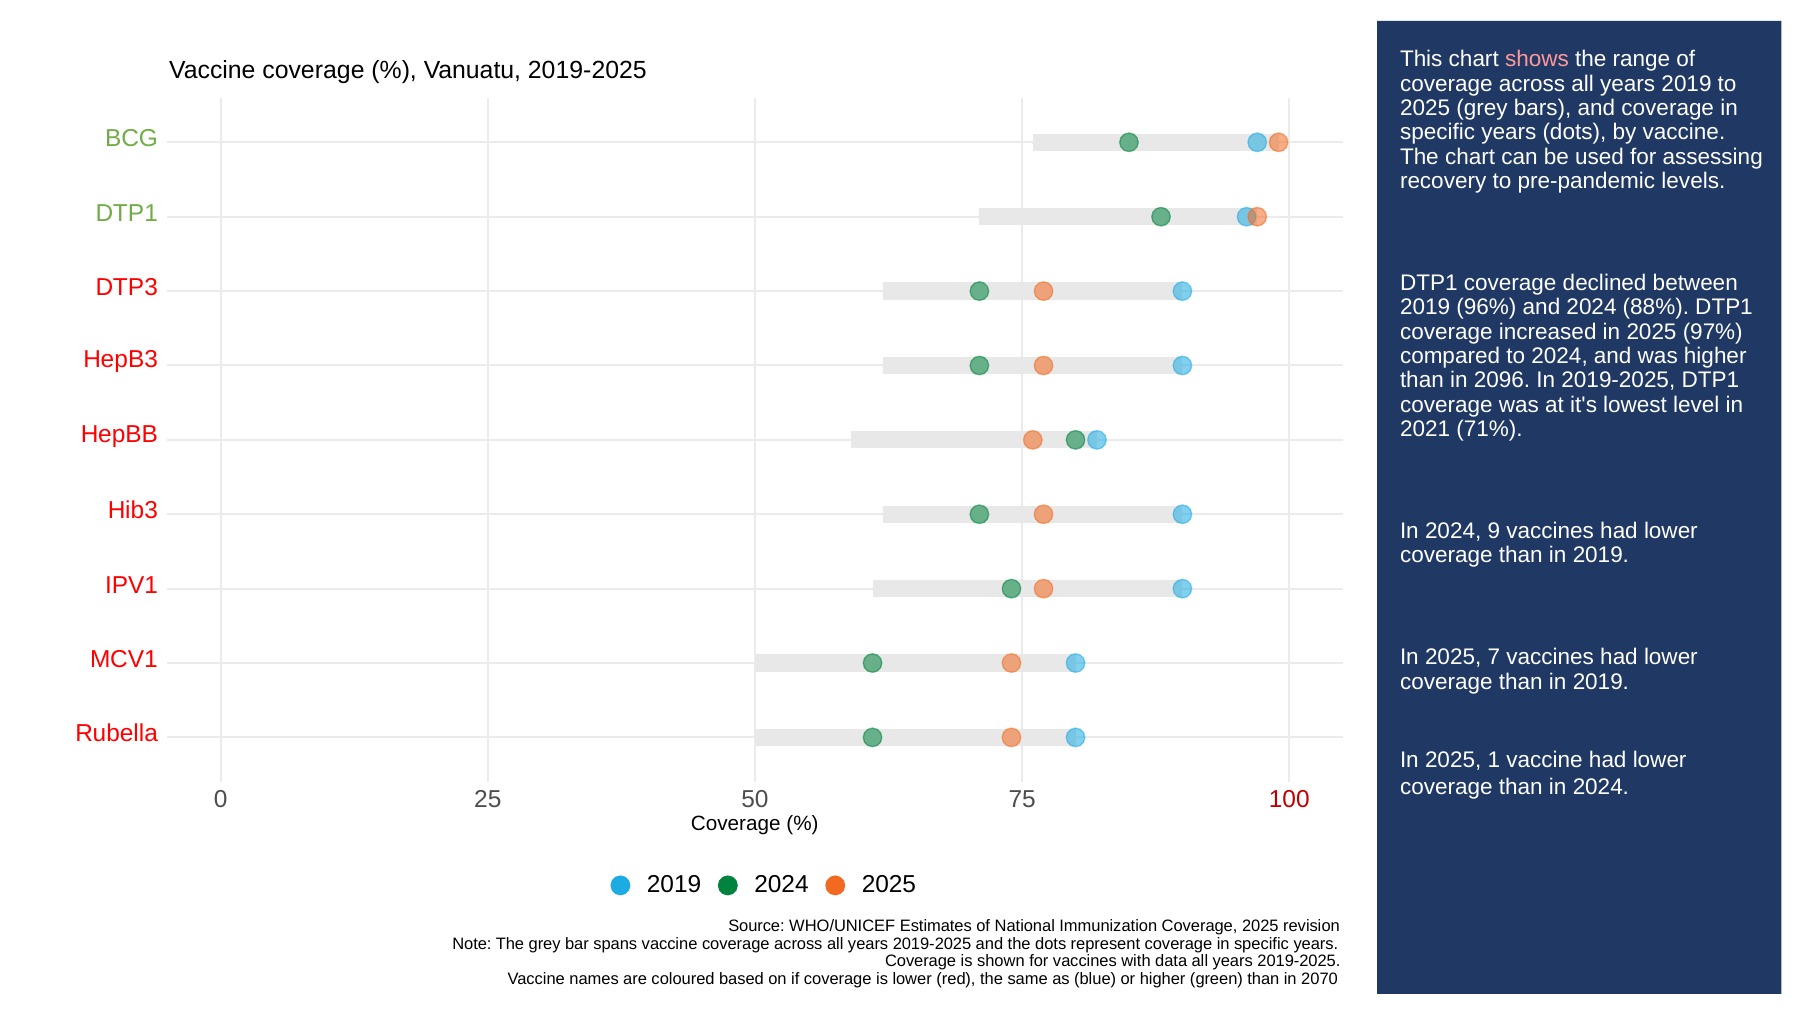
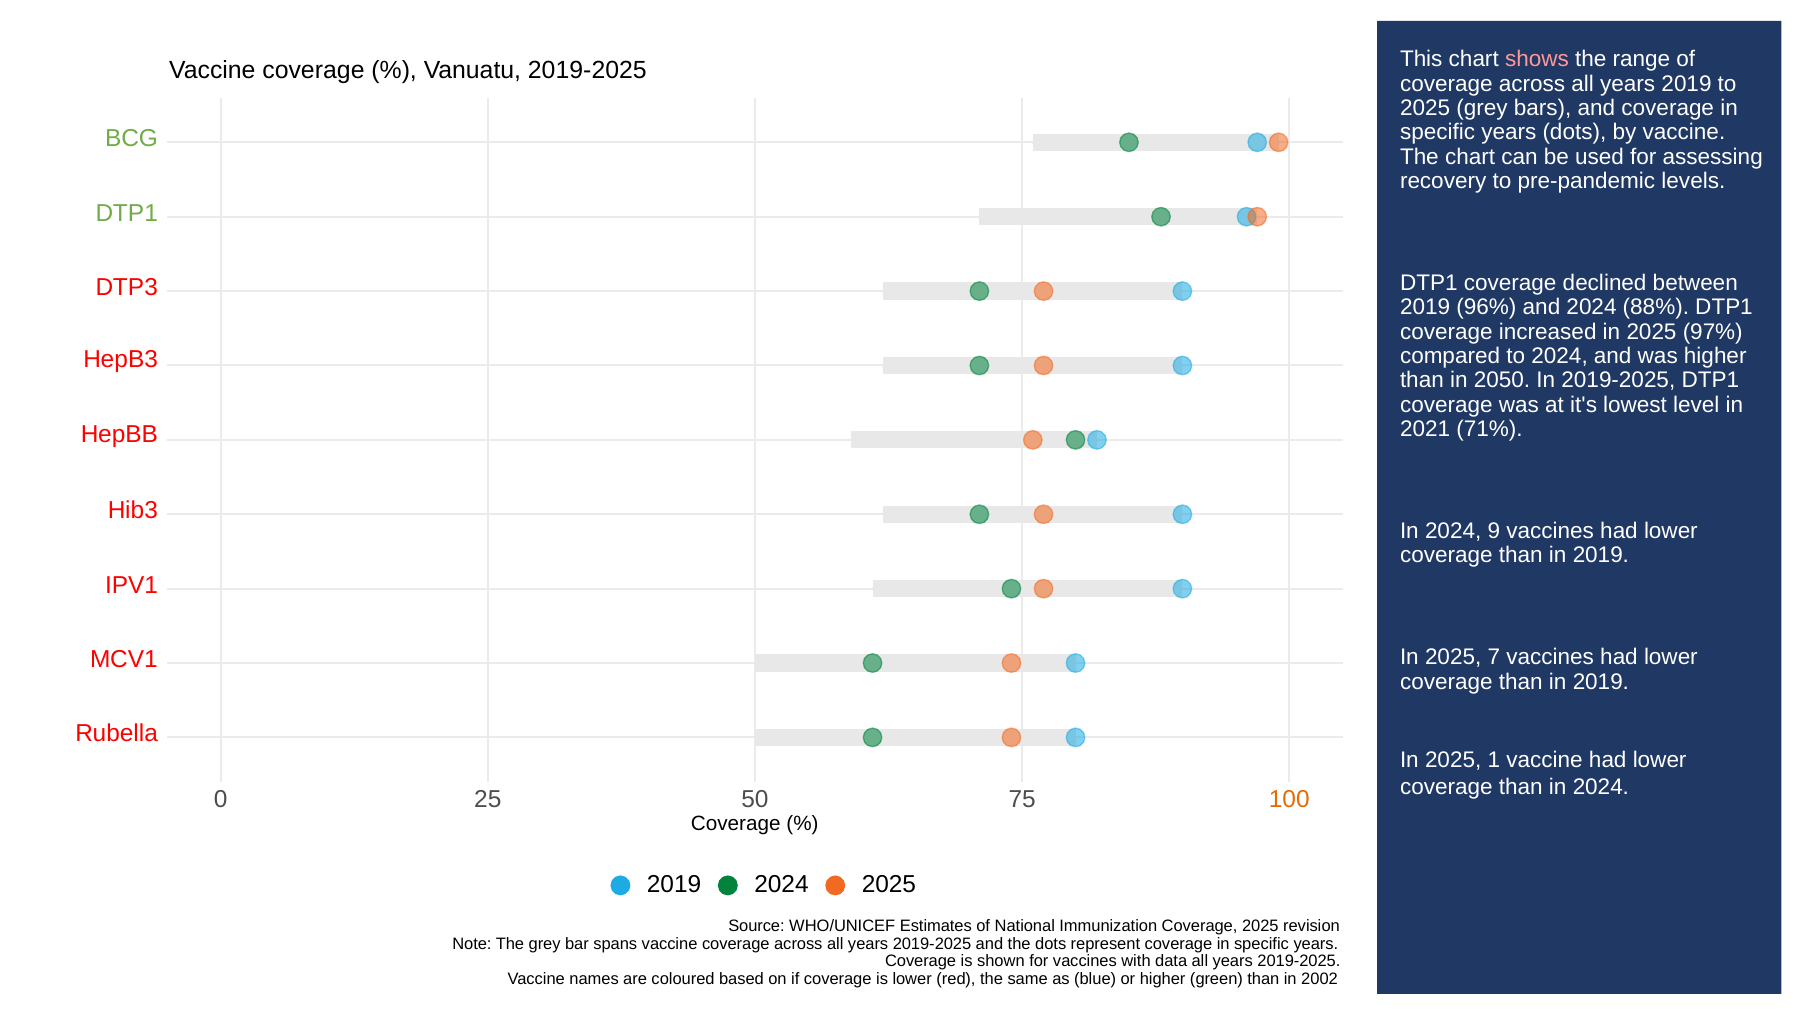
2096: 2096 -> 2050 (1502, 380)
100 colour: red -> orange (1289, 799)
2070: 2070 -> 2002 (1320, 979)
